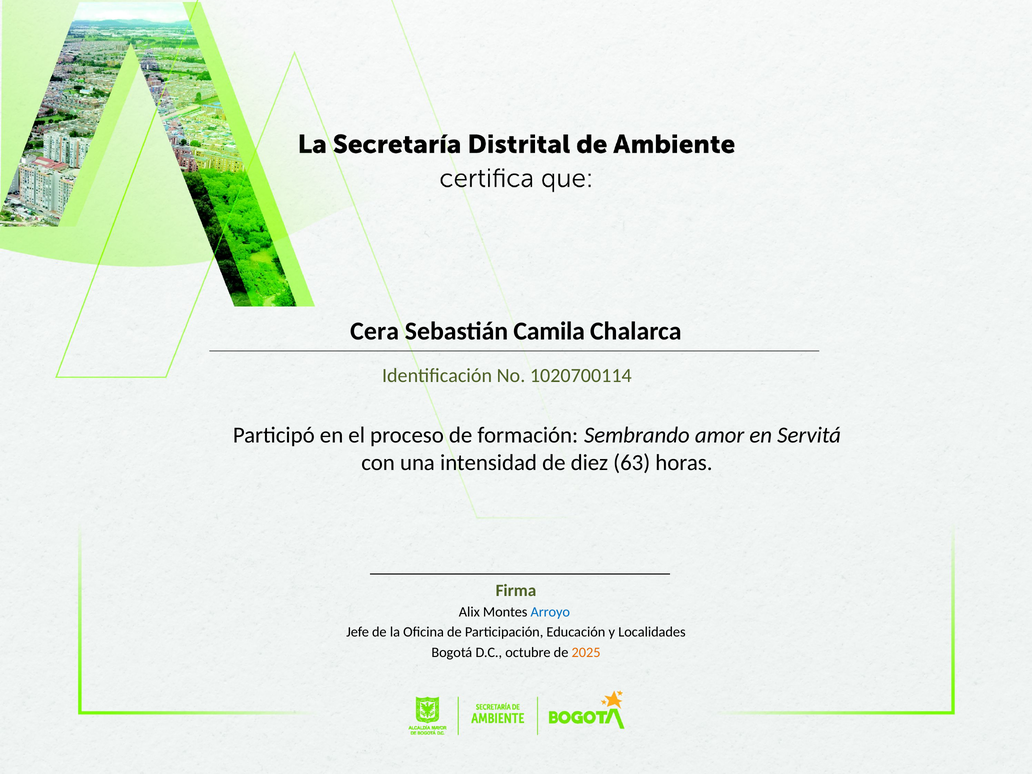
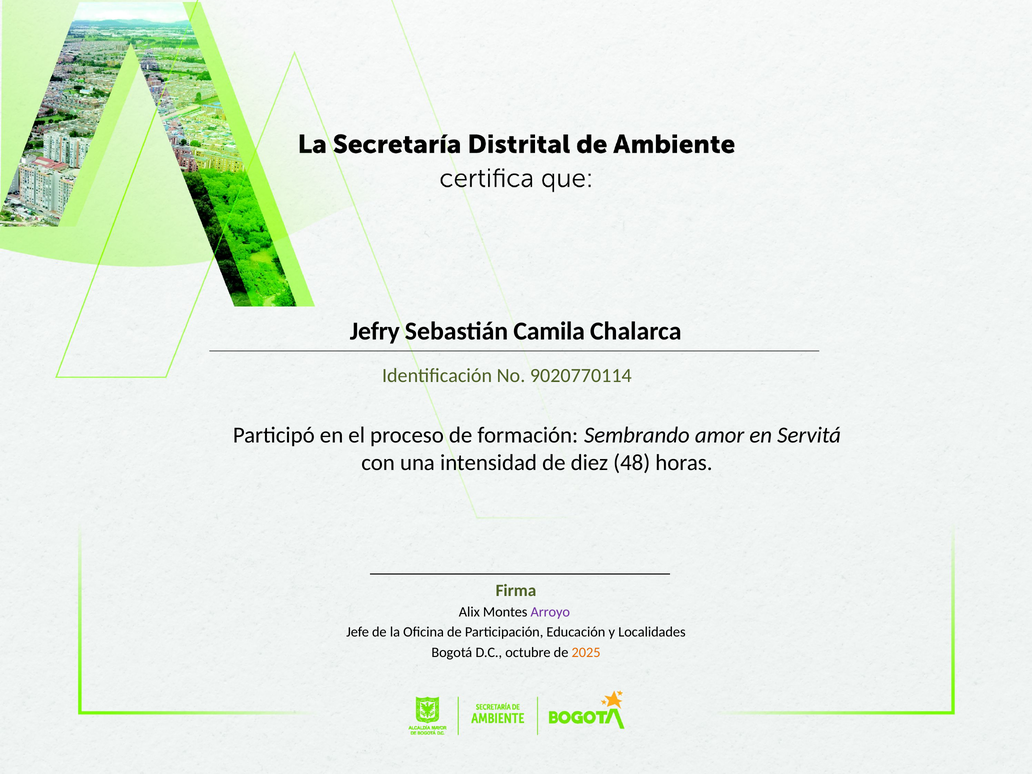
Cera: Cera -> Jefry (375, 331)
1020700114: 1020700114 -> 9020770114 (581, 376)
63: 63 -> 48 (632, 463)
Arroyo colour: blue -> purple (550, 612)
